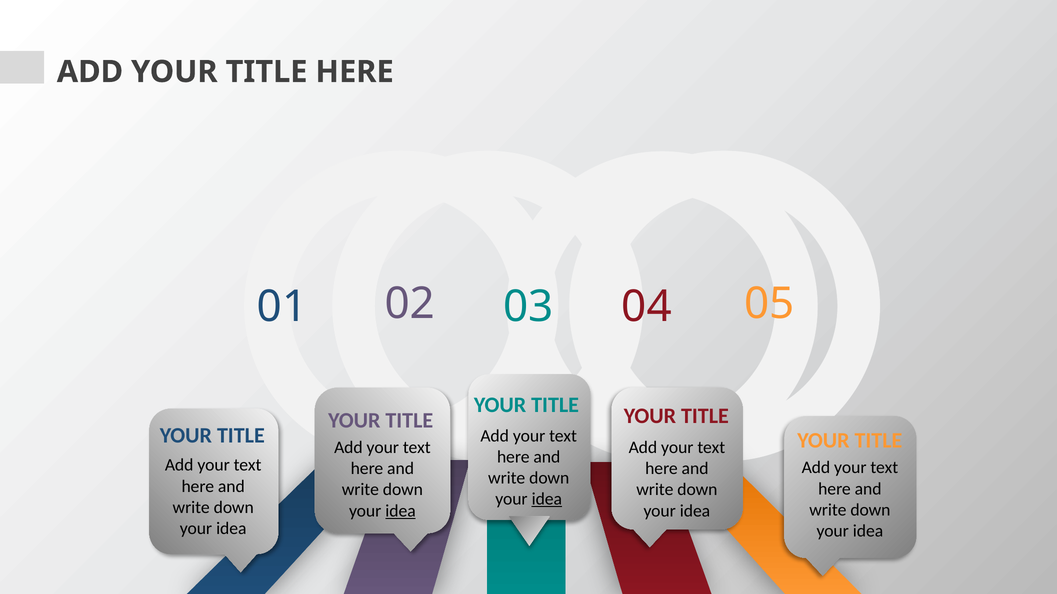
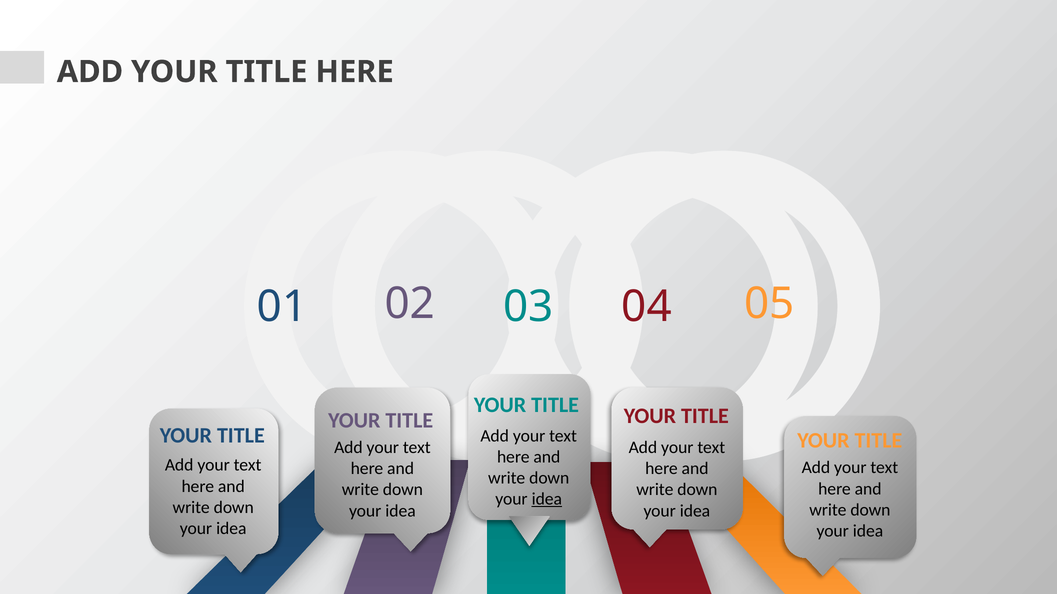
idea underline: present -> none (401, 511)
